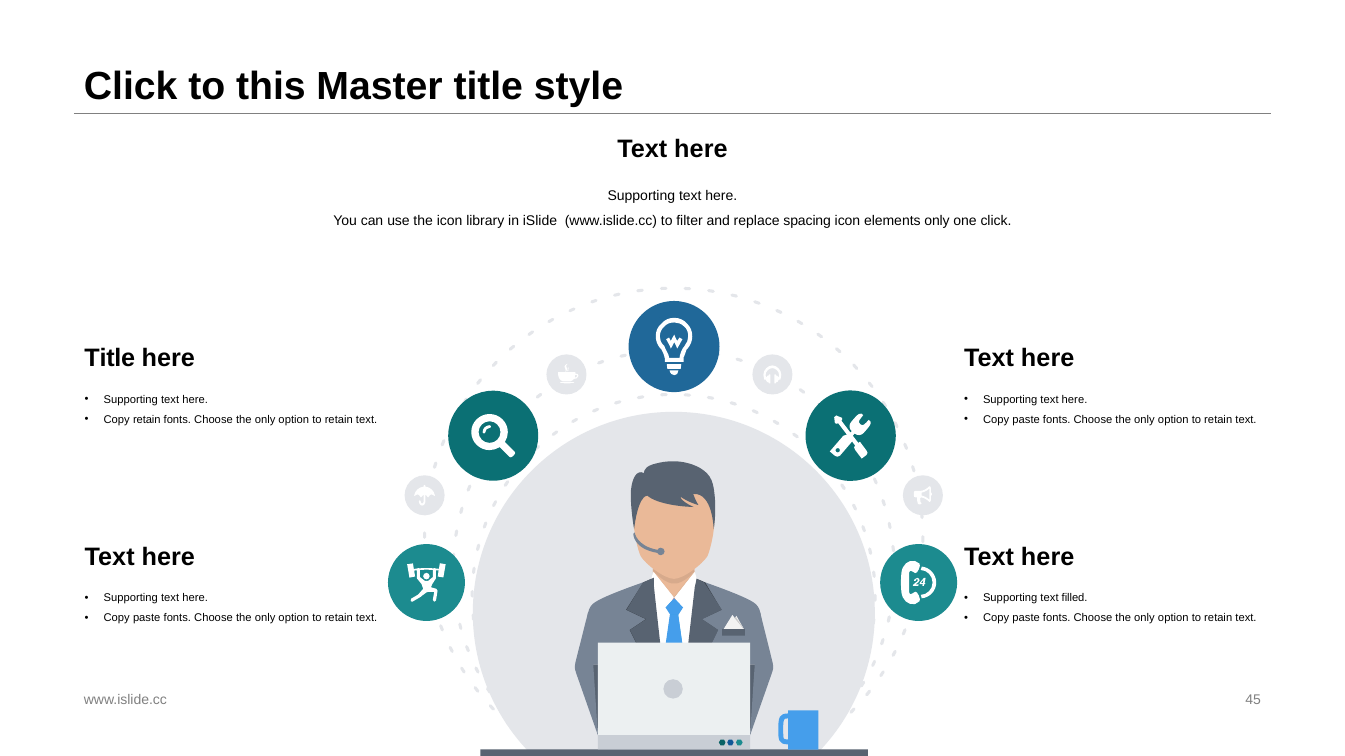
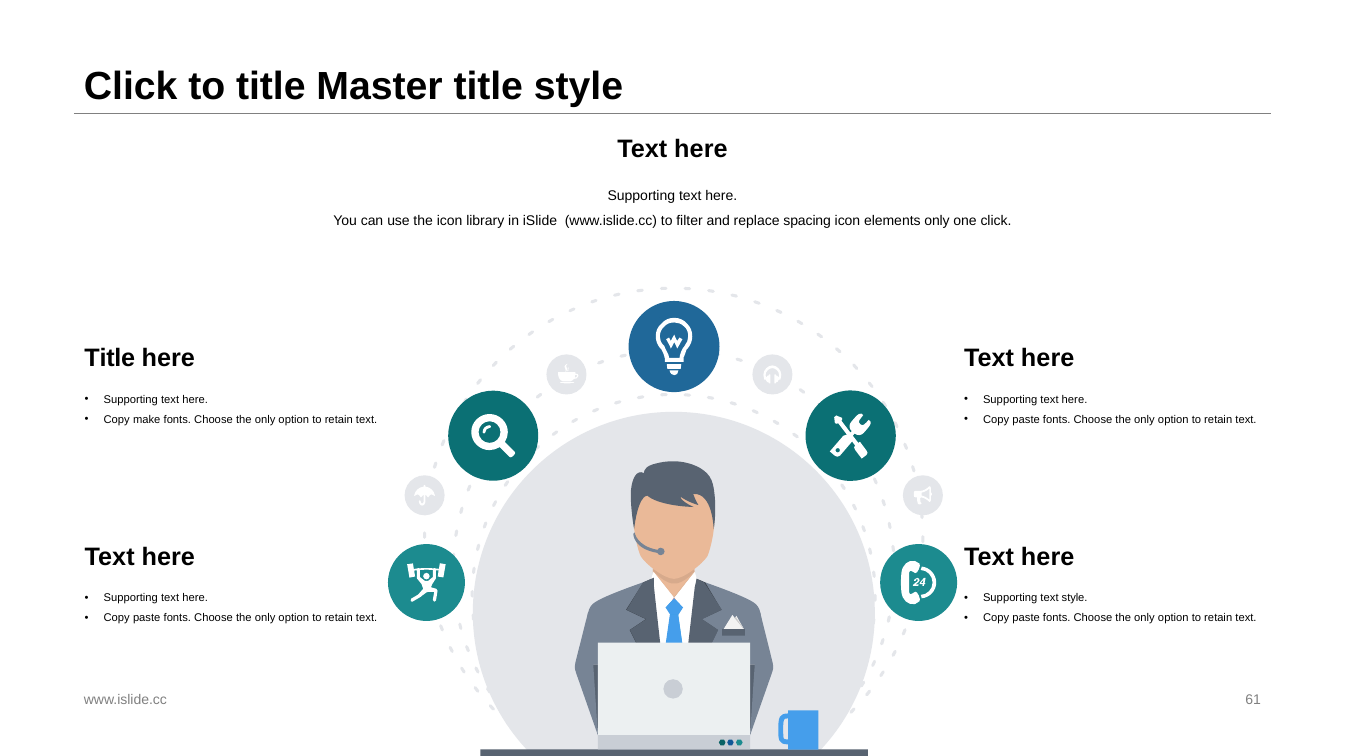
to this: this -> title (271, 87)
Copy retain: retain -> make (147, 420)
text filled: filled -> style (1075, 598)
45: 45 -> 61 (1253, 701)
